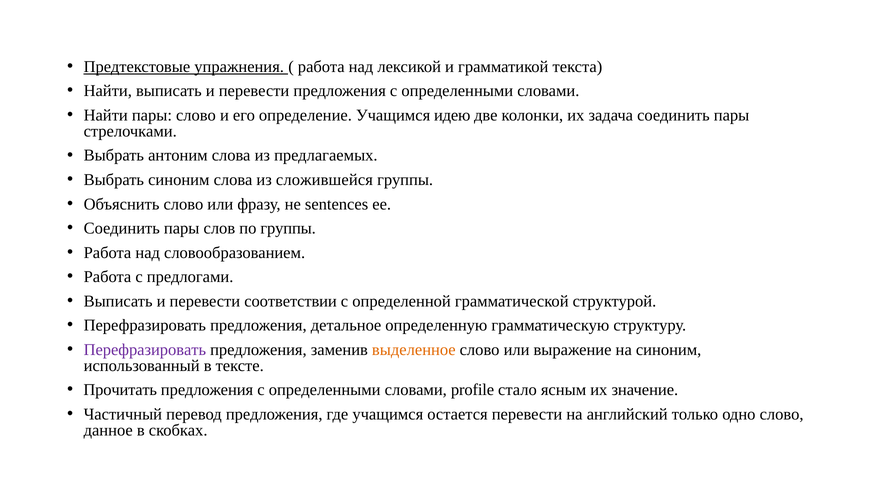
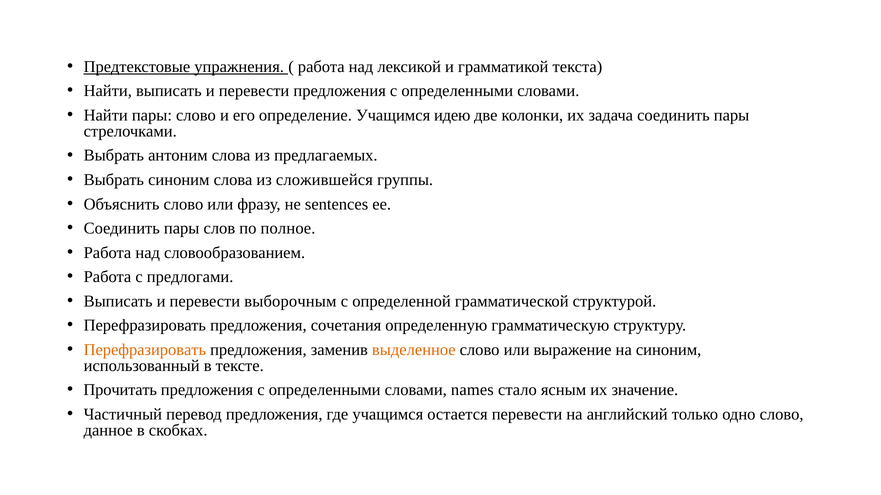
по группы: группы -> полное (288, 229)
соответствии: соответствии -> выборочным (290, 301)
детальное: детальное -> сочетания (346, 326)
Перефразировать colour: purple -> orange (145, 350)
profile: profile -> names (472, 390)
